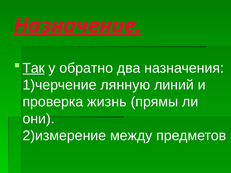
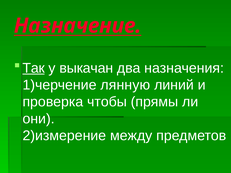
Назначение underline: present -> none (78, 26)
обратно: обратно -> выкачан (86, 68)
жизнь: жизнь -> чтобы (107, 102)
